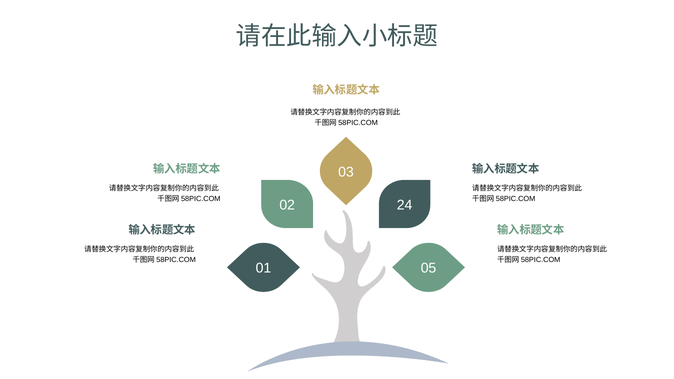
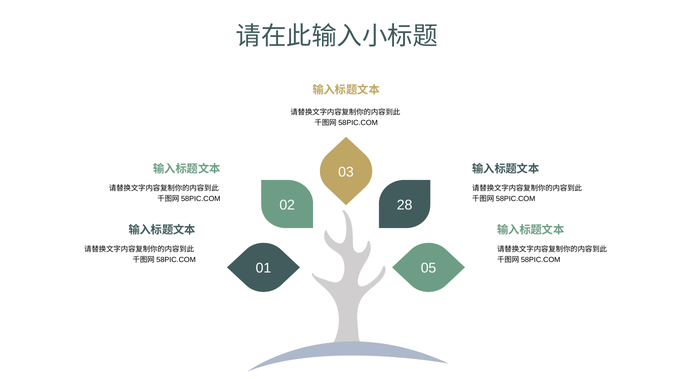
24: 24 -> 28 (405, 205)
